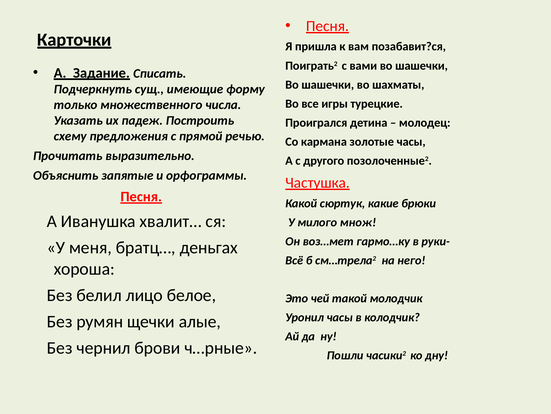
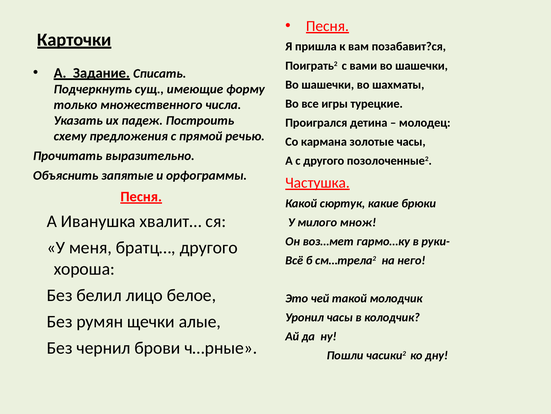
братц… деньгах: деньгах -> другого (209, 247)
